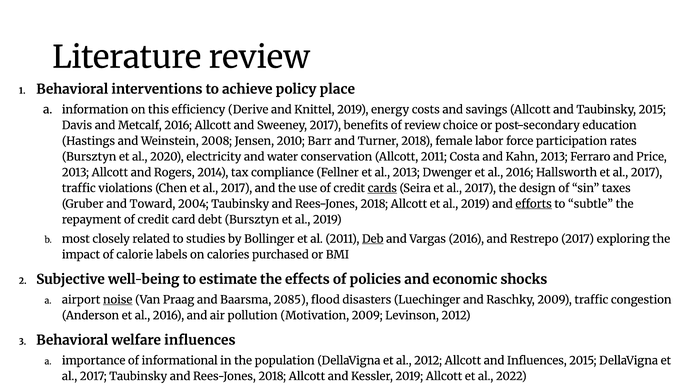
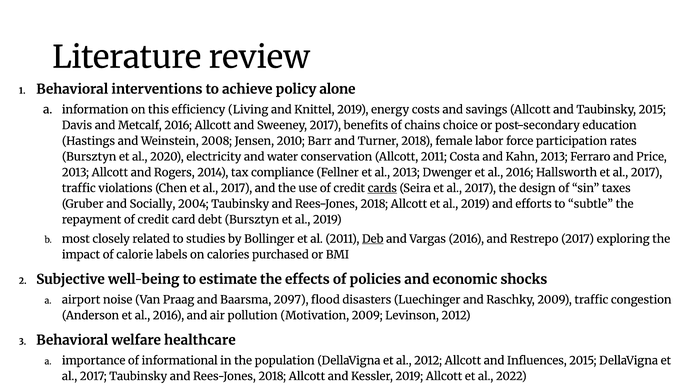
place: place -> alone (337, 89)
Derive: Derive -> Living (248, 110)
of review: review -> chains (422, 125)
Toward: Toward -> Socially (152, 204)
efforts underline: present -> none (534, 204)
noise underline: present -> none (118, 300)
2085: 2085 -> 2097 (291, 300)
welfare influences: influences -> healthcare (200, 340)
